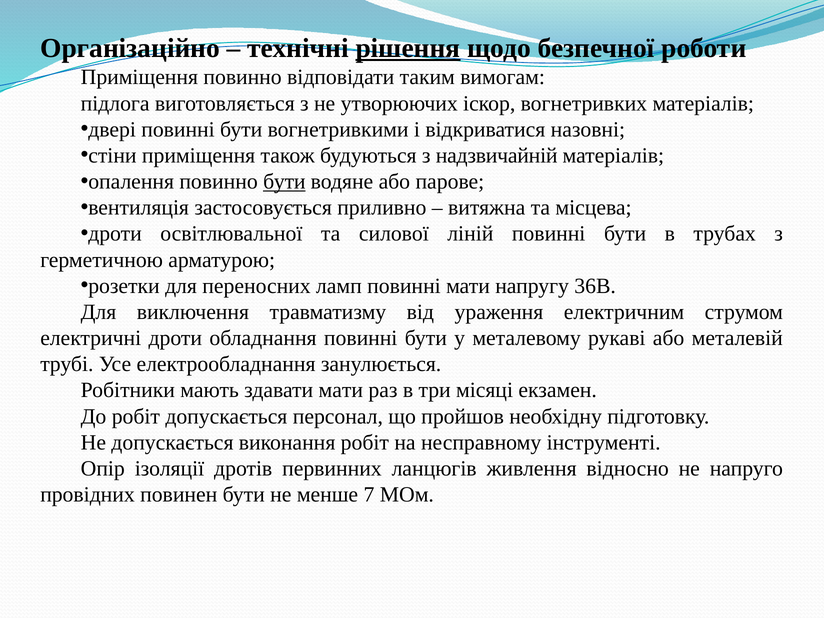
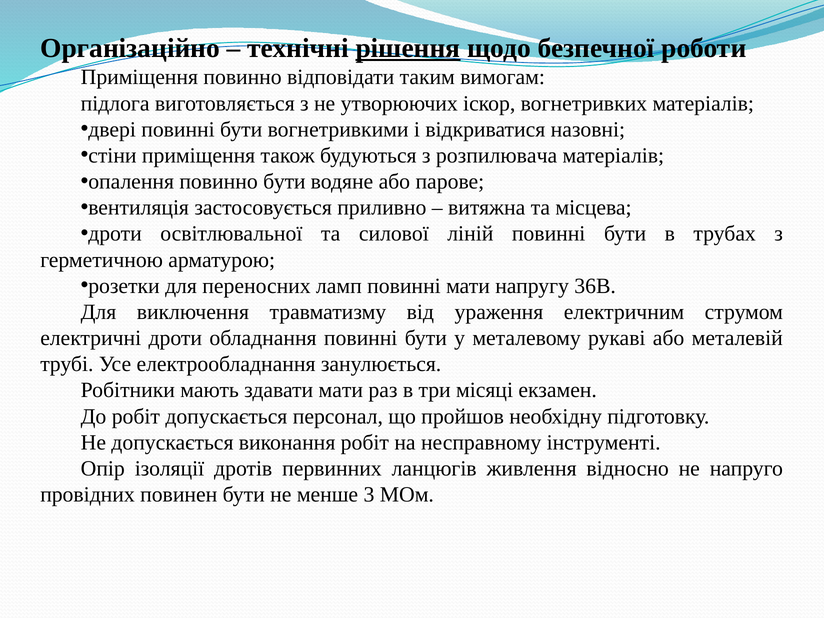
надзвичайній: надзвичайній -> розпилювача (497, 156)
бути underline: present -> none (284, 182)
7: 7 -> 3 (369, 495)
